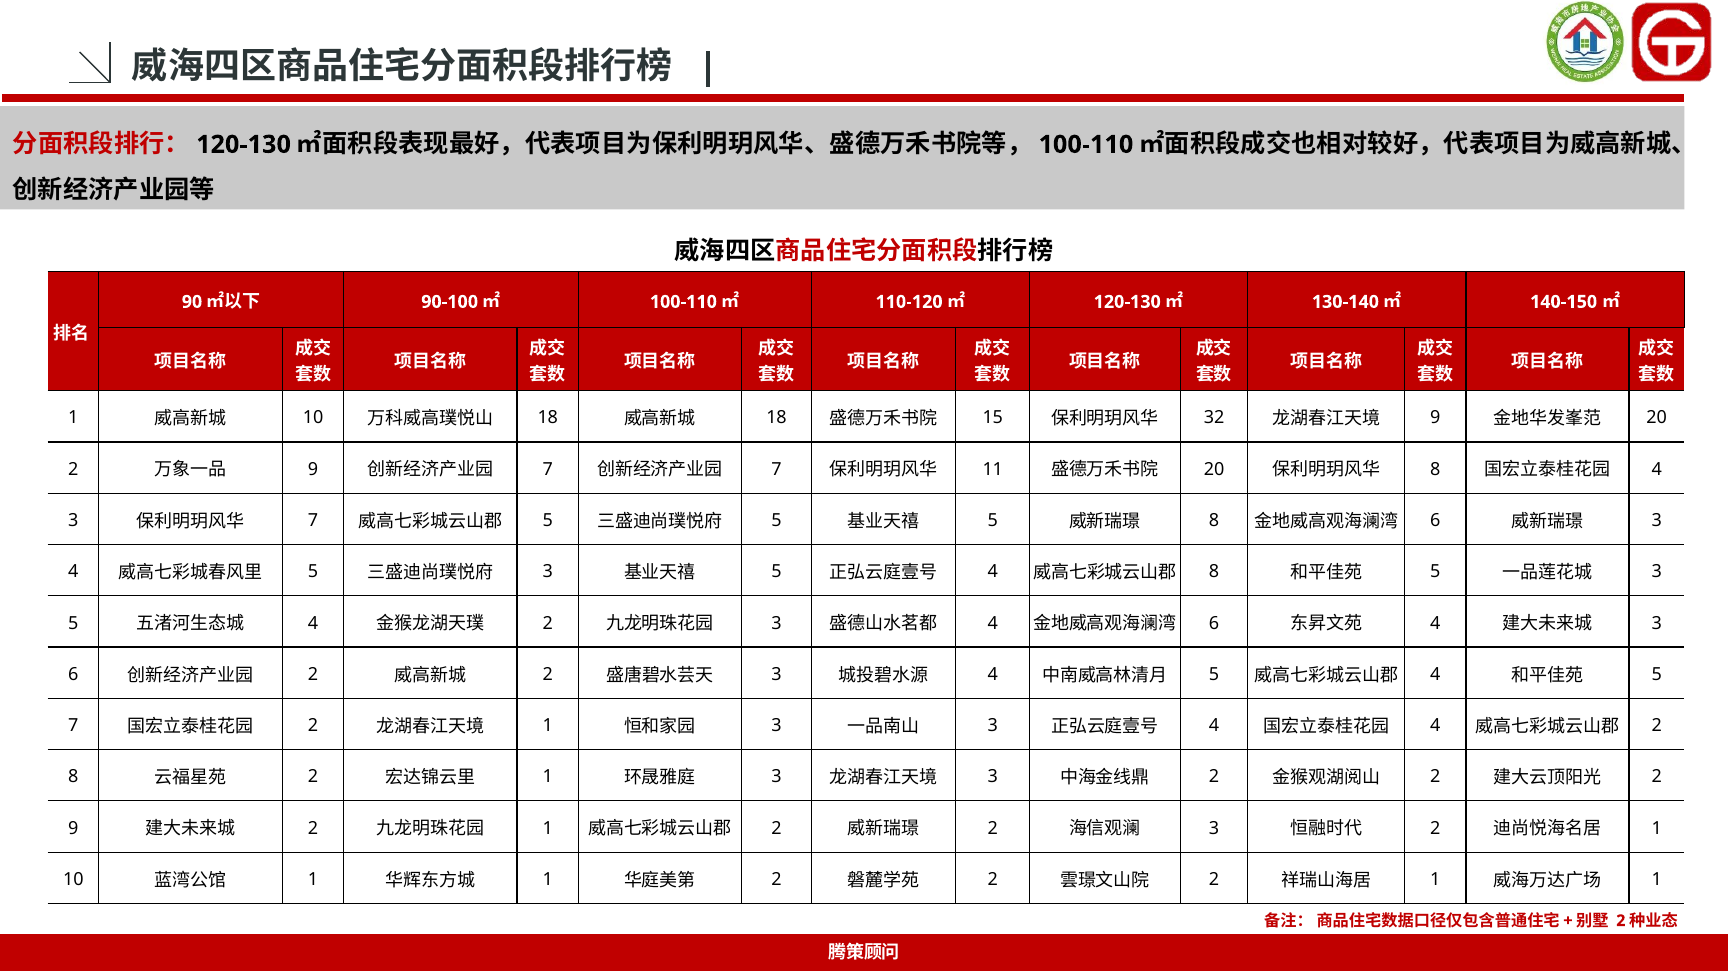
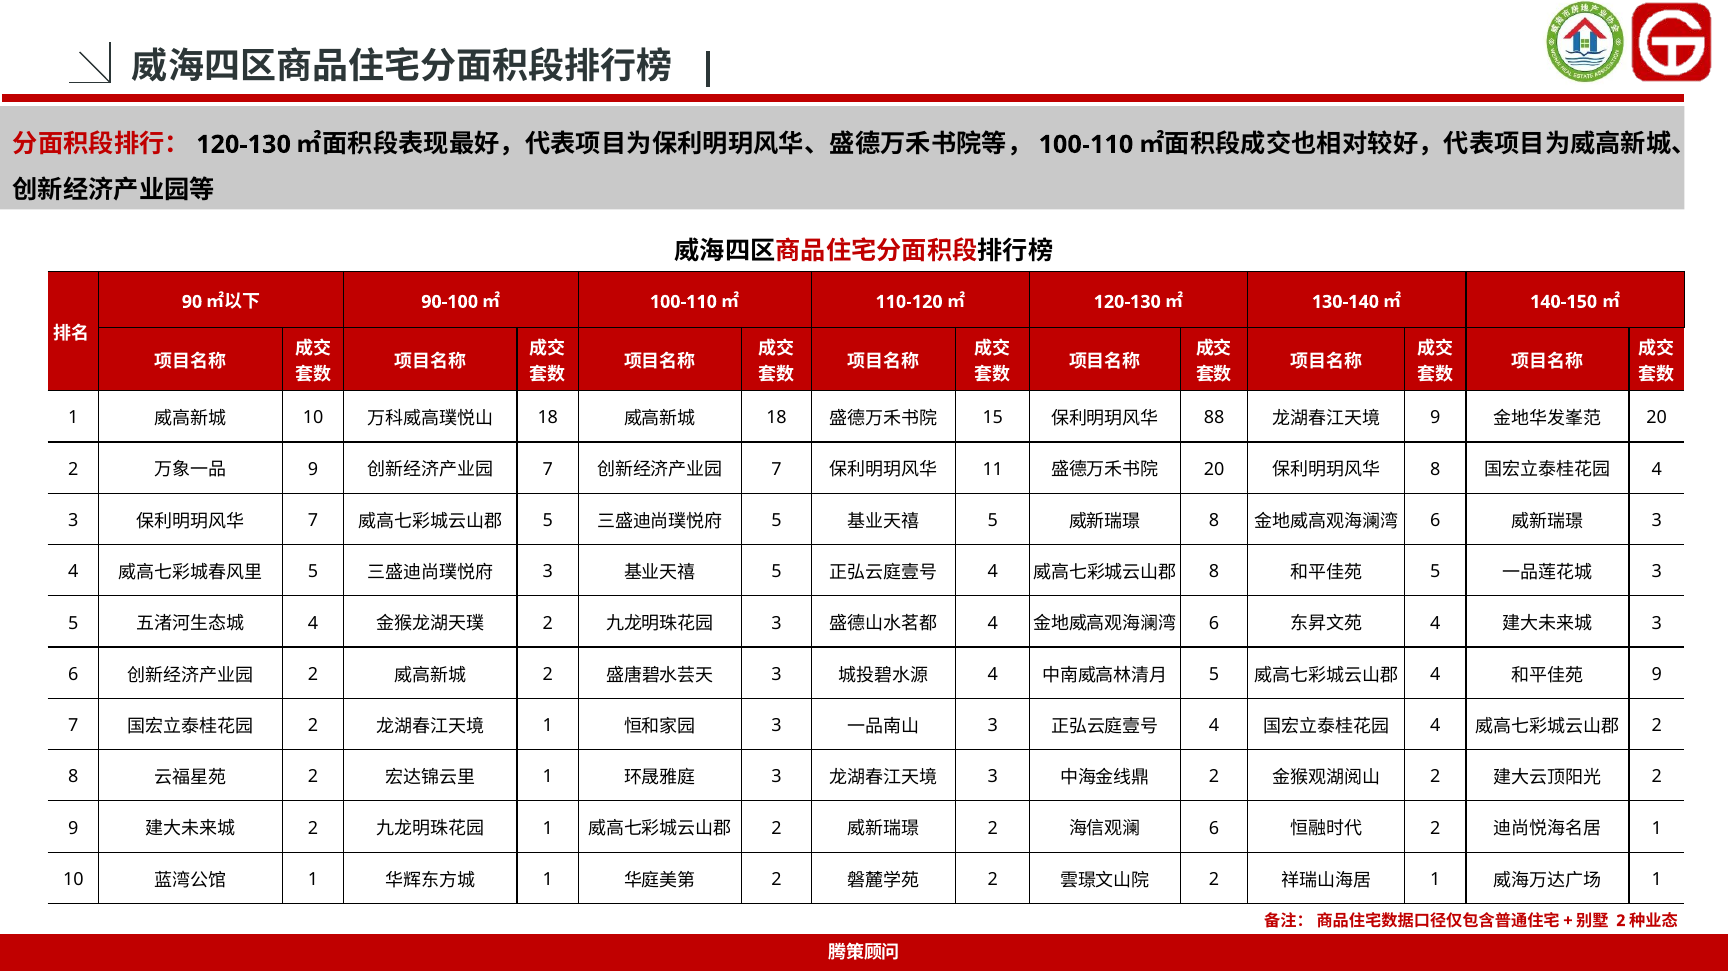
32: 32 -> 88 (1214, 418)
5: 5 -> 9 (1657, 675)
3: 3 -> 6 (1214, 829)
